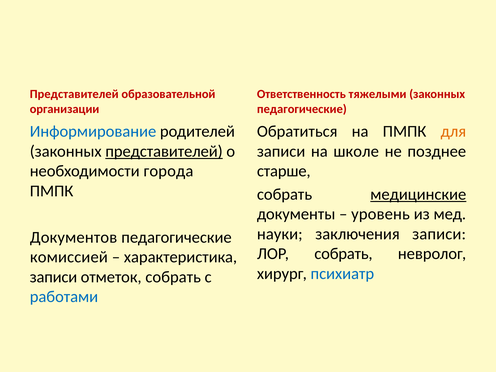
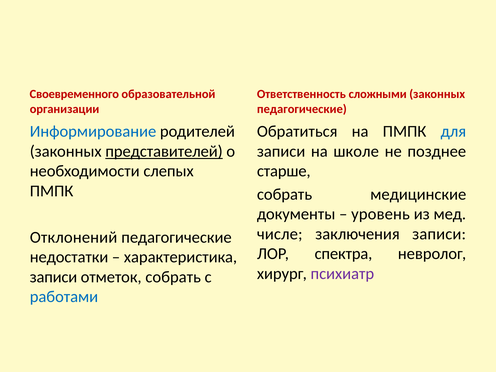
Представителей: Представителей -> Своевременного (74, 94)
тяжелыми: тяжелыми -> сложными (378, 94)
для colour: orange -> blue (453, 132)
города: города -> слепых (169, 171)
медицинские underline: present -> none (418, 194)
науки: науки -> числе (280, 234)
Документов: Документов -> Отклонений (74, 237)
ЛОР собрать: собрать -> спектра (343, 254)
комиссией: комиссией -> недостатки (69, 257)
психиатр colour: blue -> purple (342, 274)
